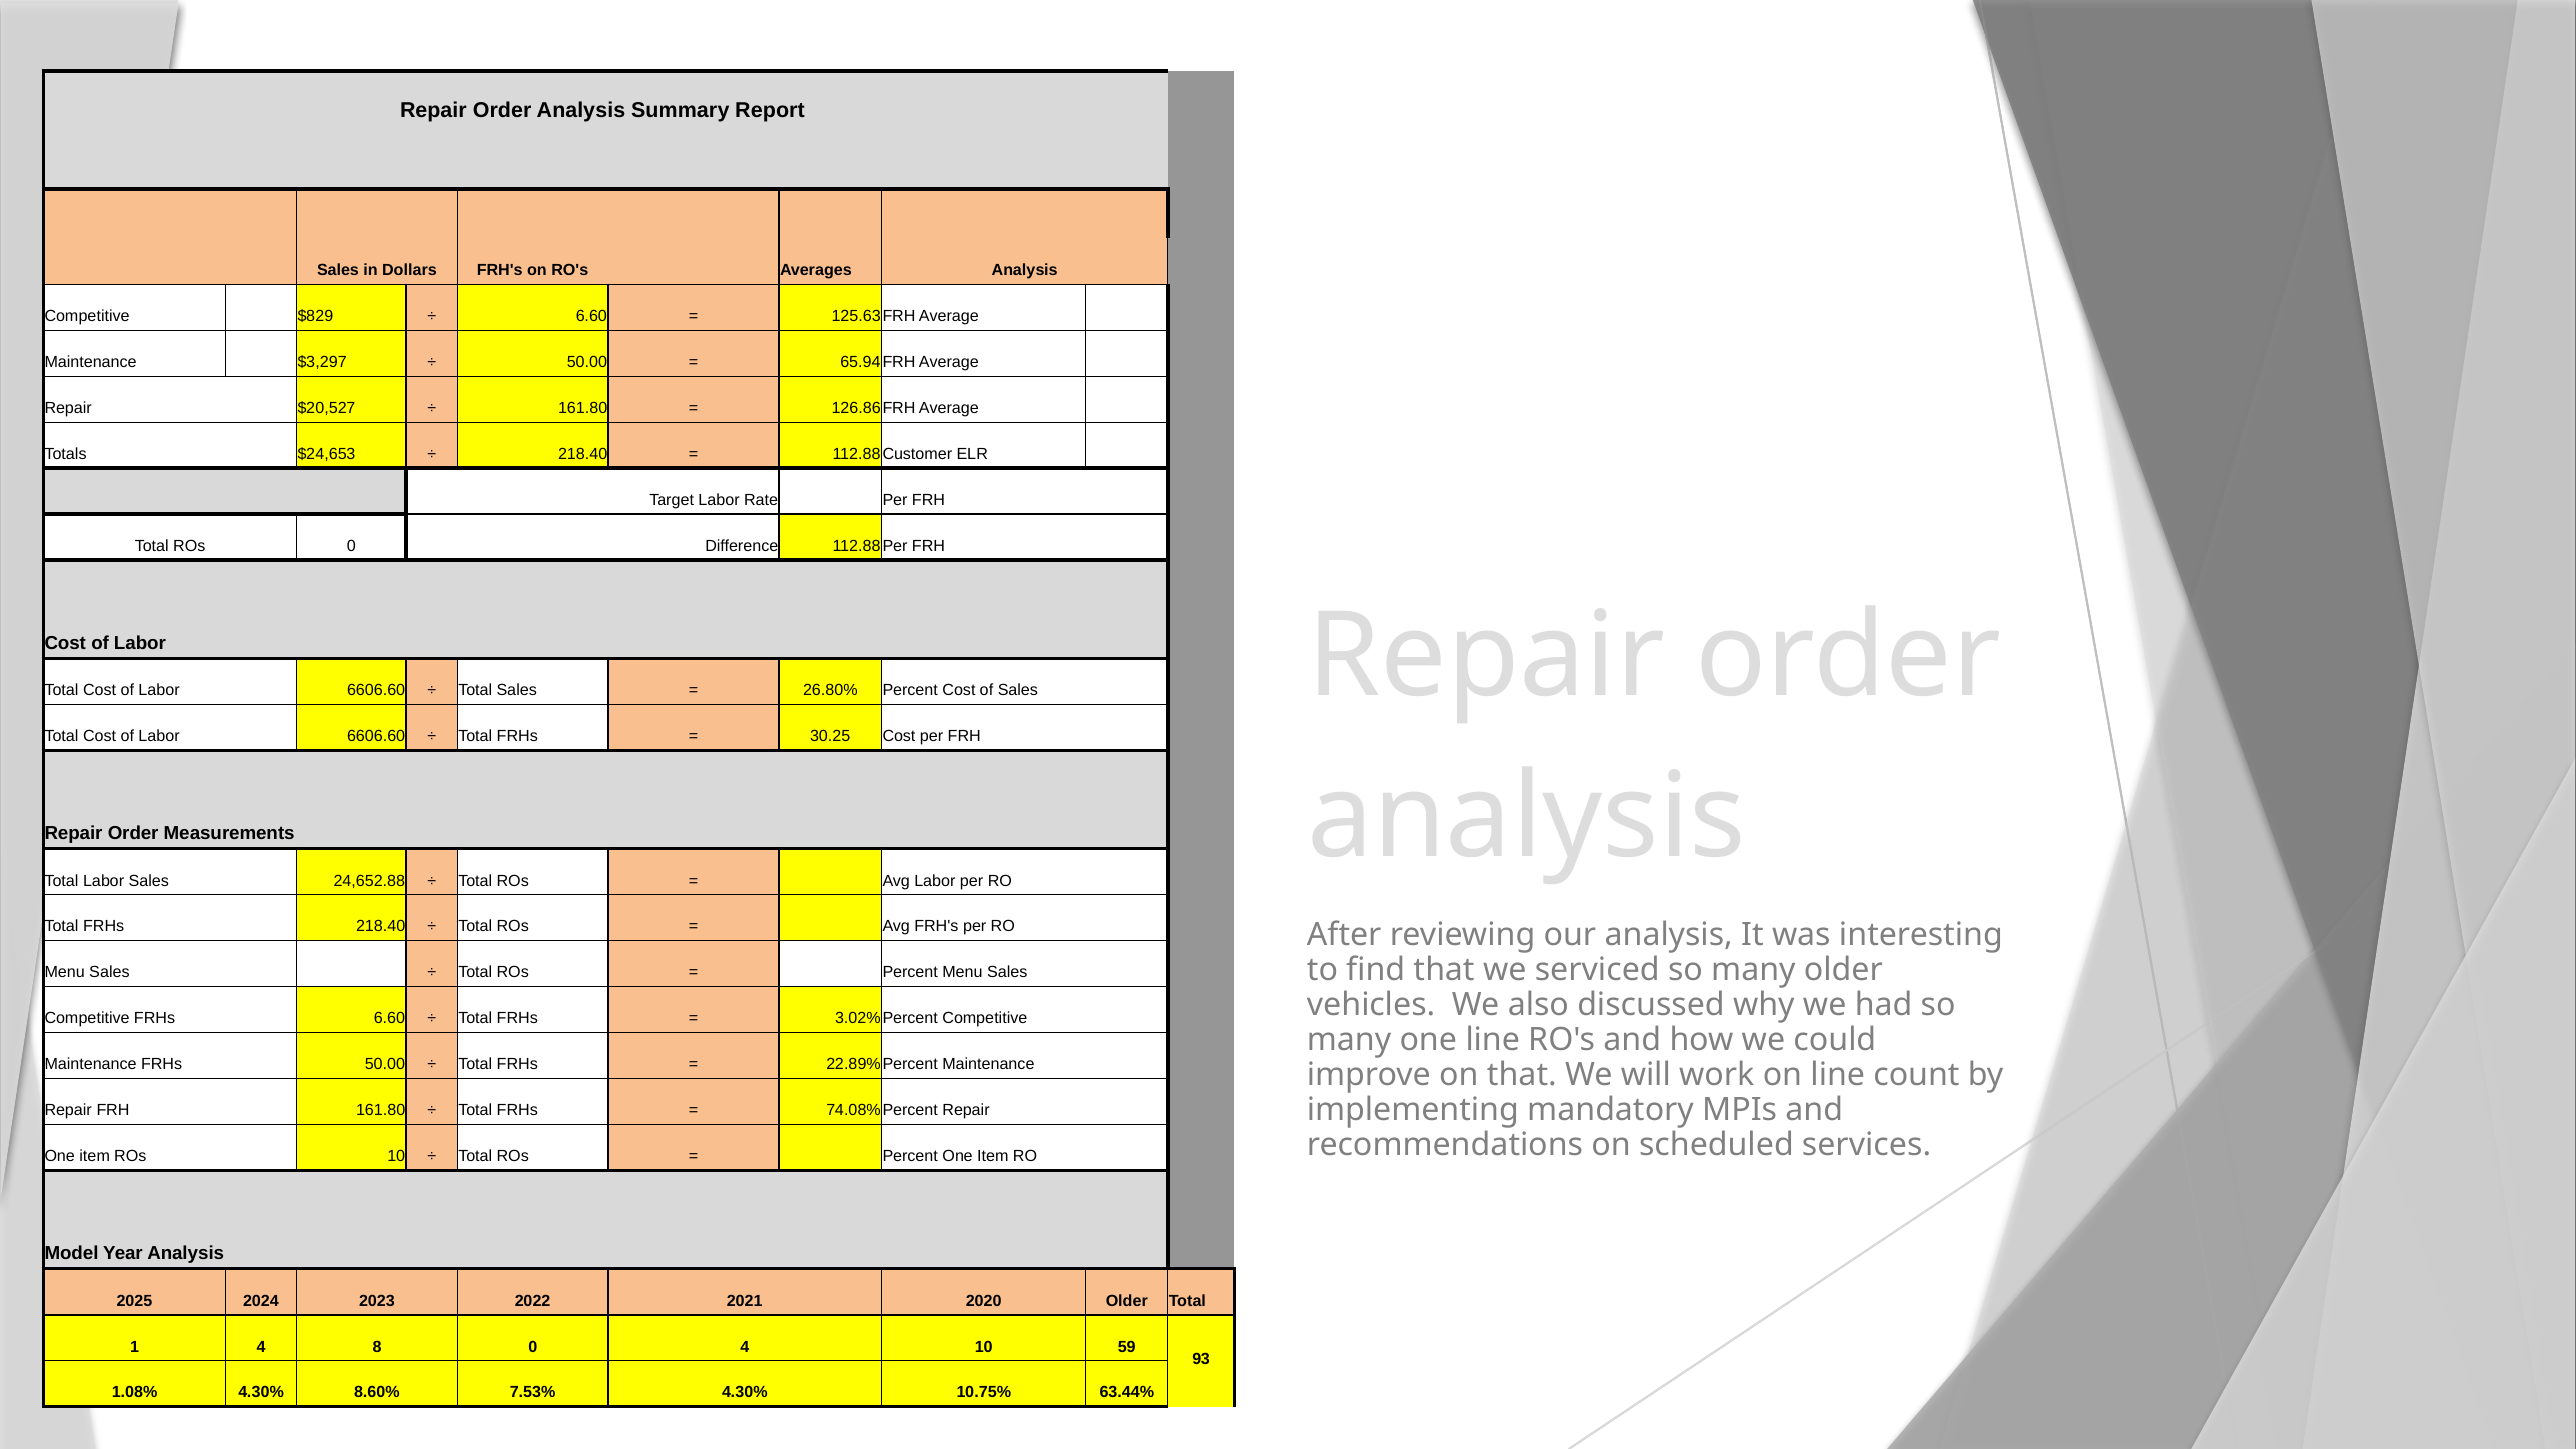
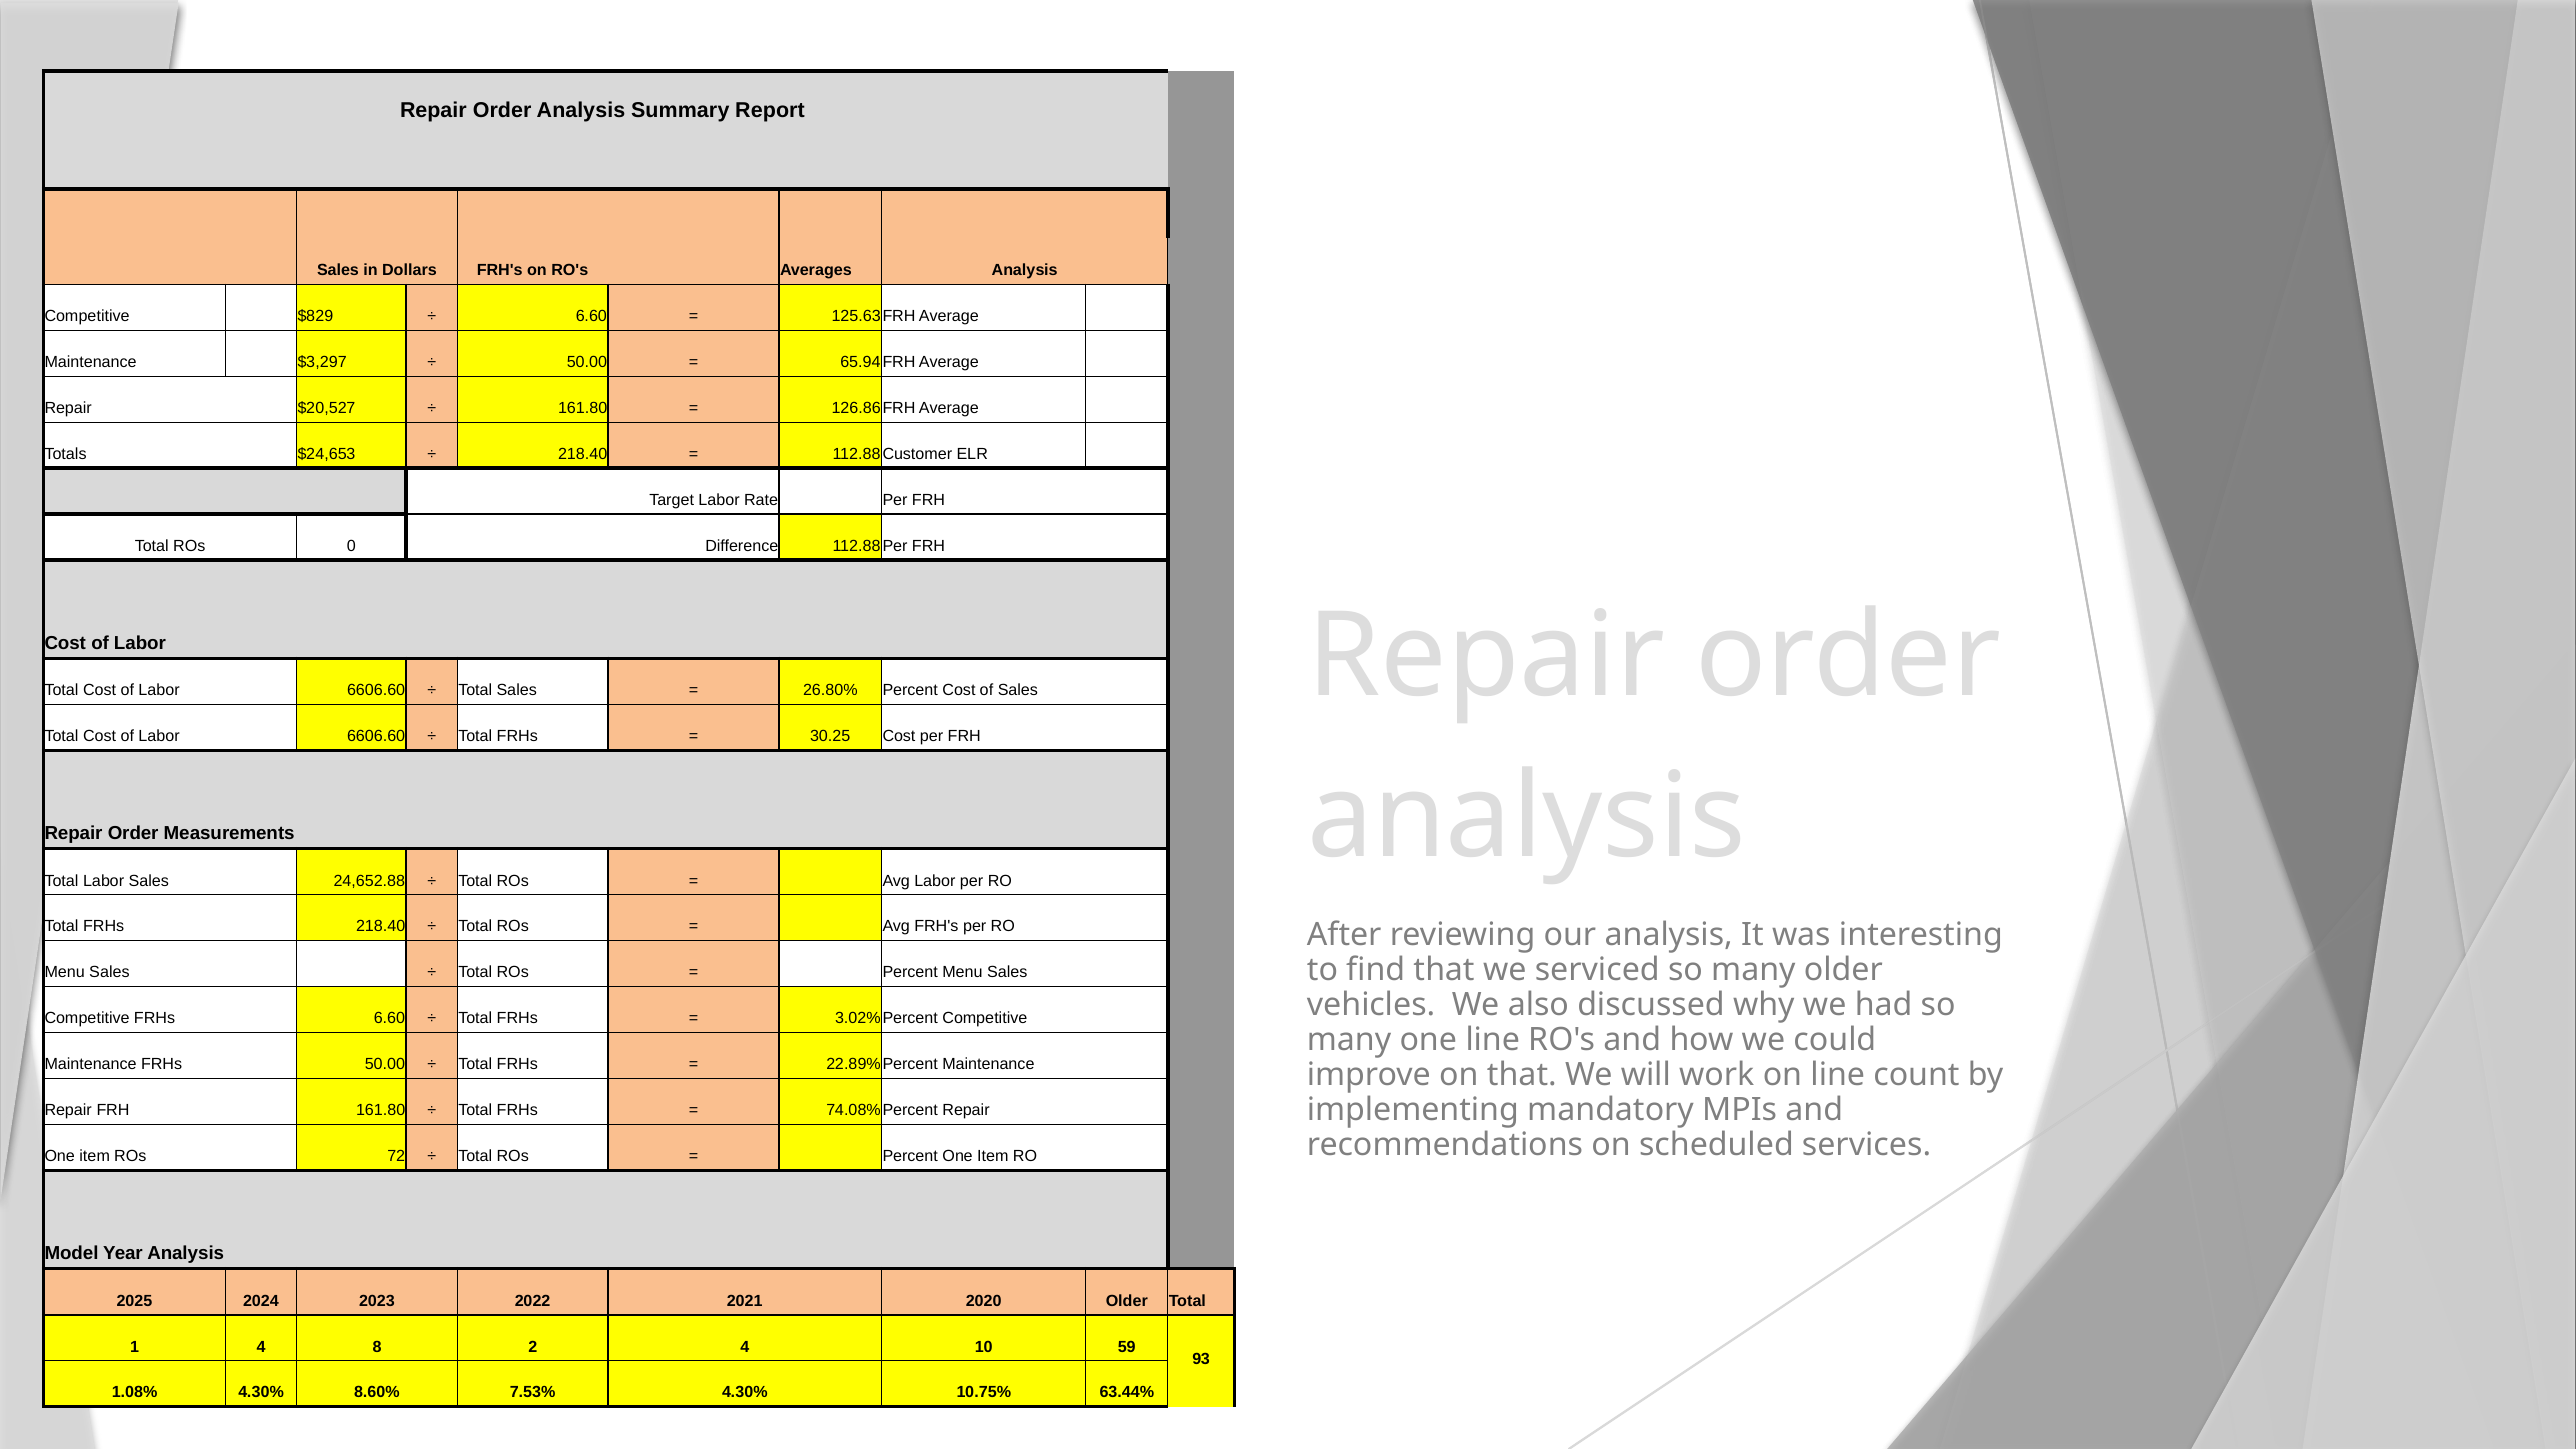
ROs 10: 10 -> 72 (396, 1156)
8 0: 0 -> 2 (533, 1347)
